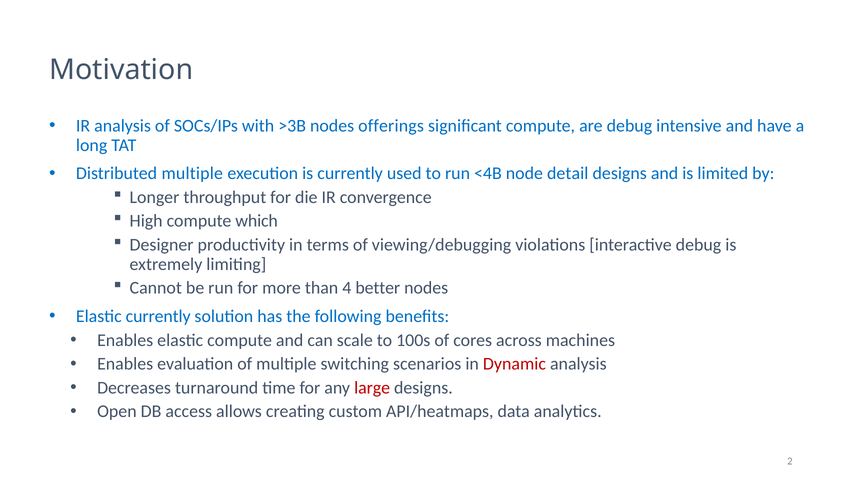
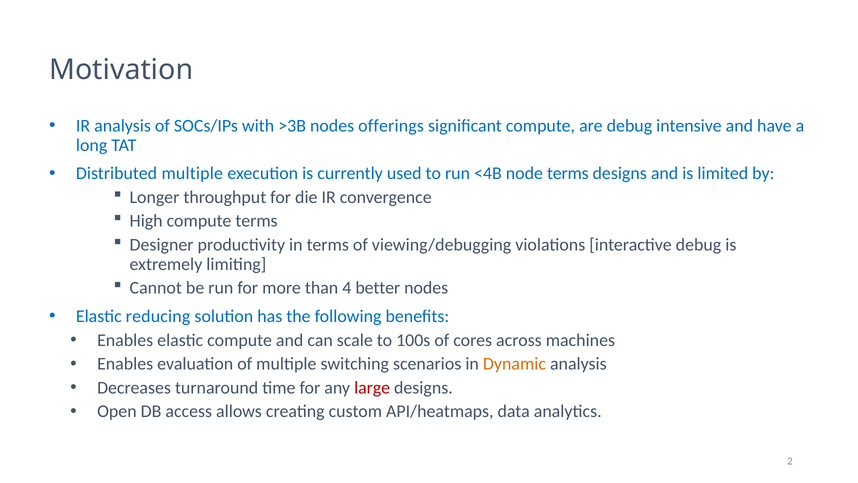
node detail: detail -> terms (568, 173)
compute which: which -> terms (257, 221)
Elastic currently: currently -> reducing (158, 316)
Dynamic colour: red -> orange (514, 364)
